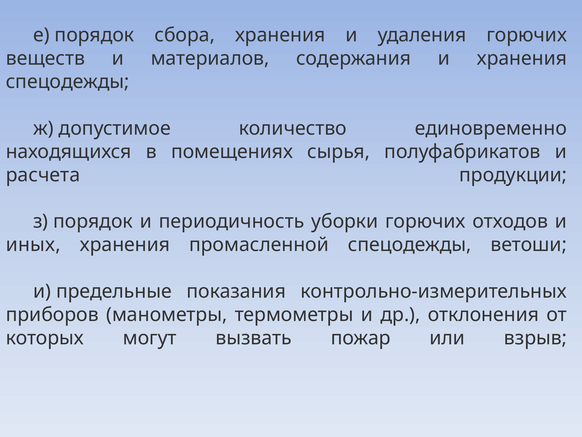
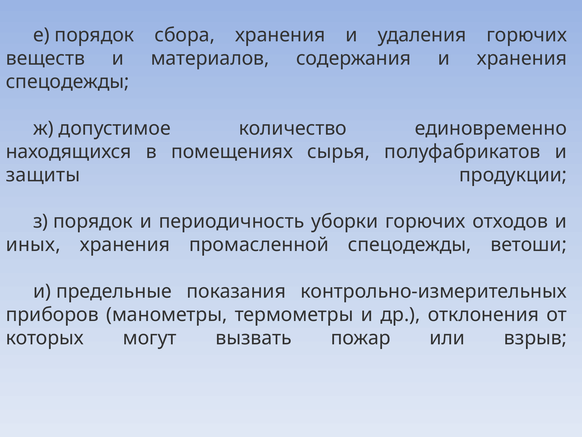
расчета: расчета -> защиты (43, 175)
